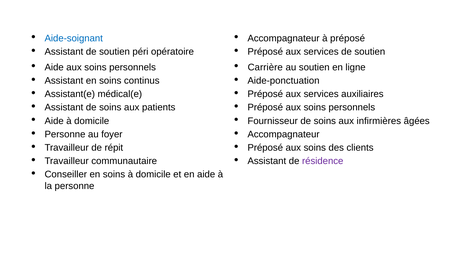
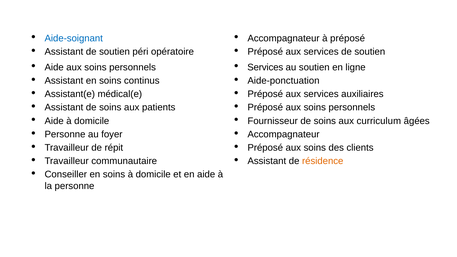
Carrière: Carrière -> Services (265, 67)
infirmières: infirmières -> curriculum (379, 121)
résidence colour: purple -> orange (323, 161)
